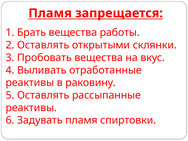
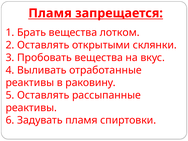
работы: работы -> лотком (120, 33)
